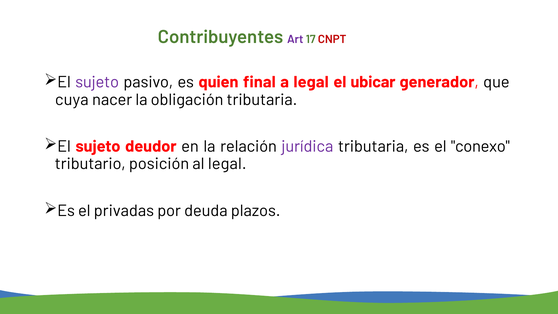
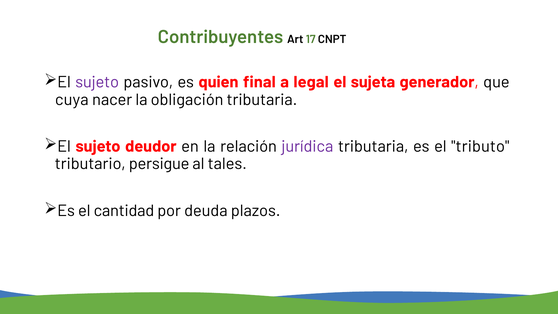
Art colour: purple -> black (295, 39)
CNPT colour: red -> black (332, 39)
ubicar: ubicar -> sujeta (373, 82)
conexo: conexo -> tributo (480, 146)
posición: posición -> persigue (159, 164)
al legal: legal -> tales (227, 164)
privadas: privadas -> cantidad (124, 211)
